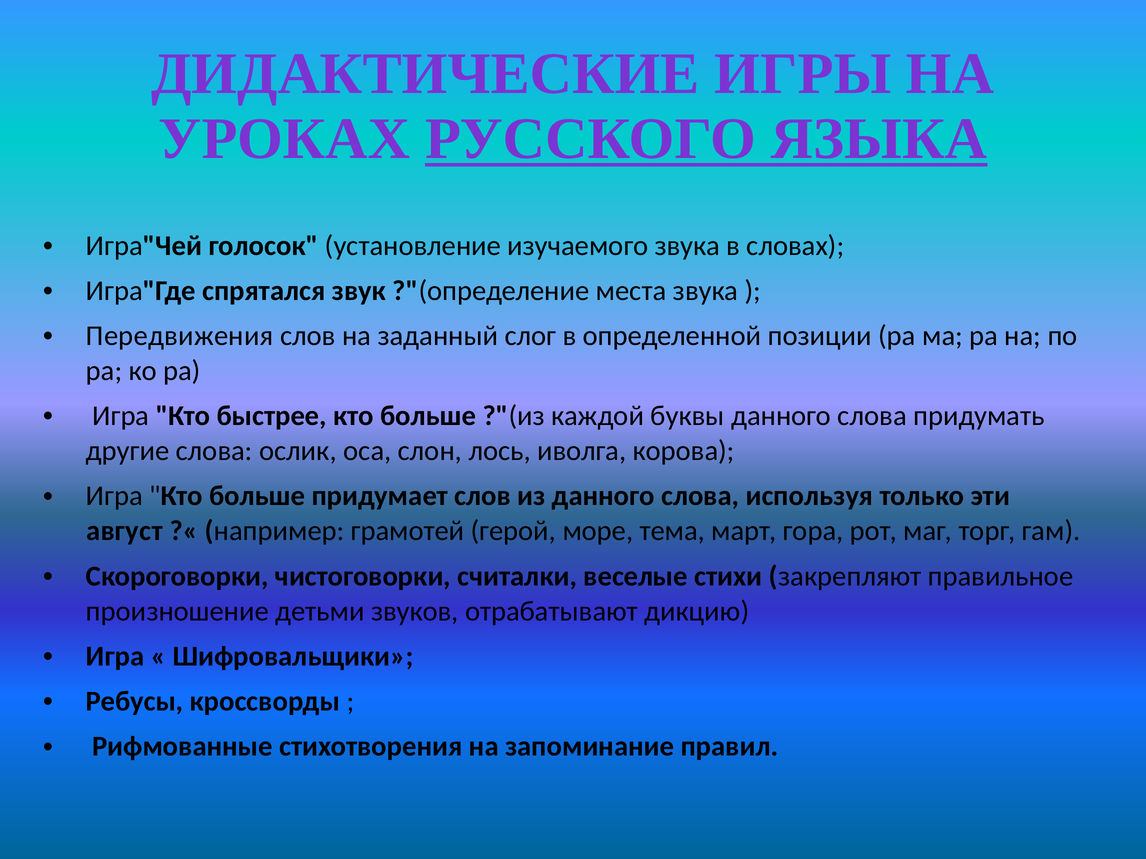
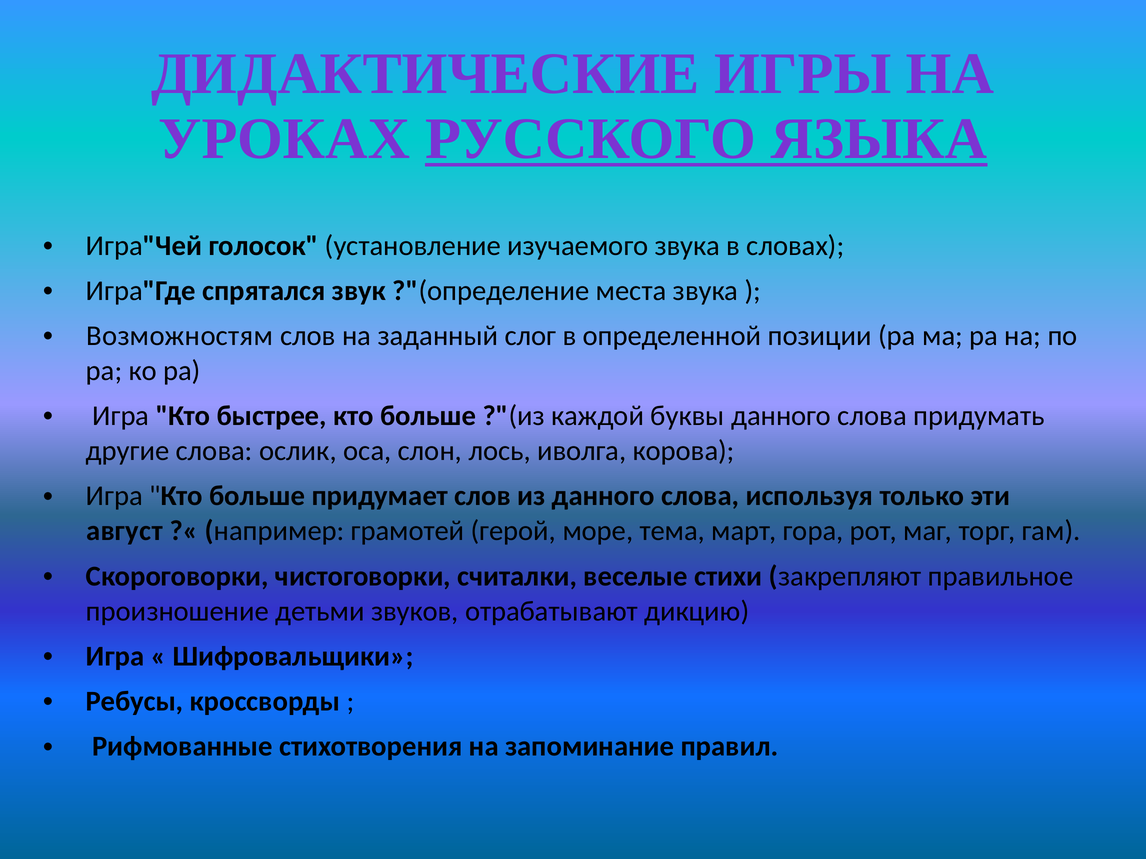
Передвижения: Передвижения -> Возможностям (180, 336)
